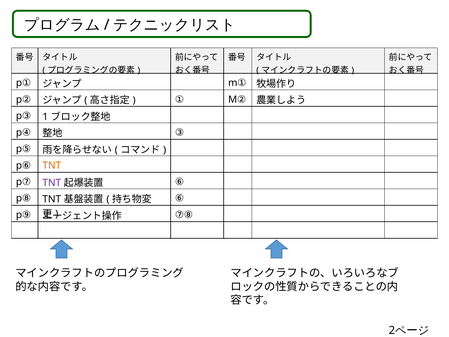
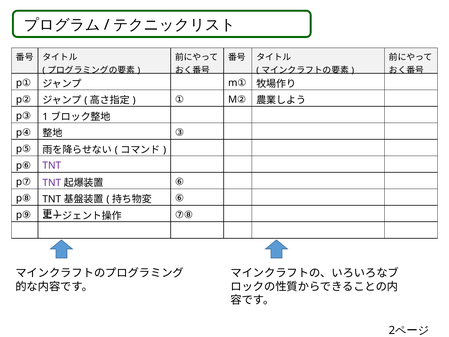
TNT colour: orange -> purple (52, 165)
